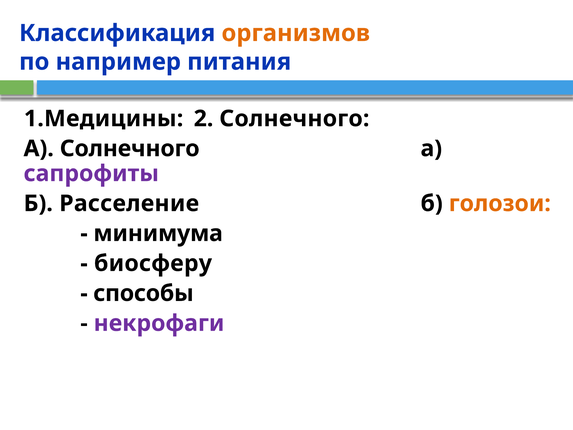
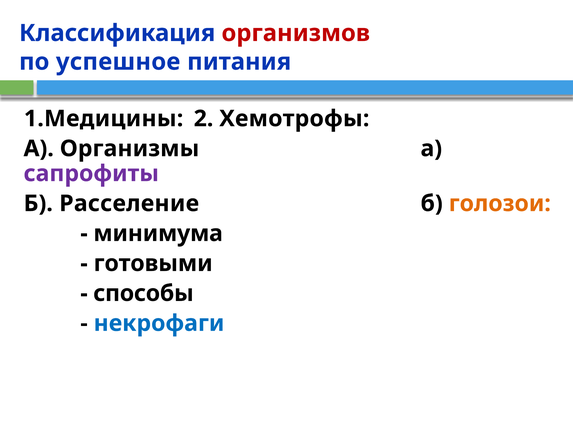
организмов colour: orange -> red (296, 33)
например: например -> успешное (118, 62)
2 Солнечного: Солнечного -> Хемотрофы (294, 119)
А Солнечного: Солнечного -> Организмы (130, 148)
биосферу: биосферу -> готовыми (153, 263)
некрофаги colour: purple -> blue (159, 323)
